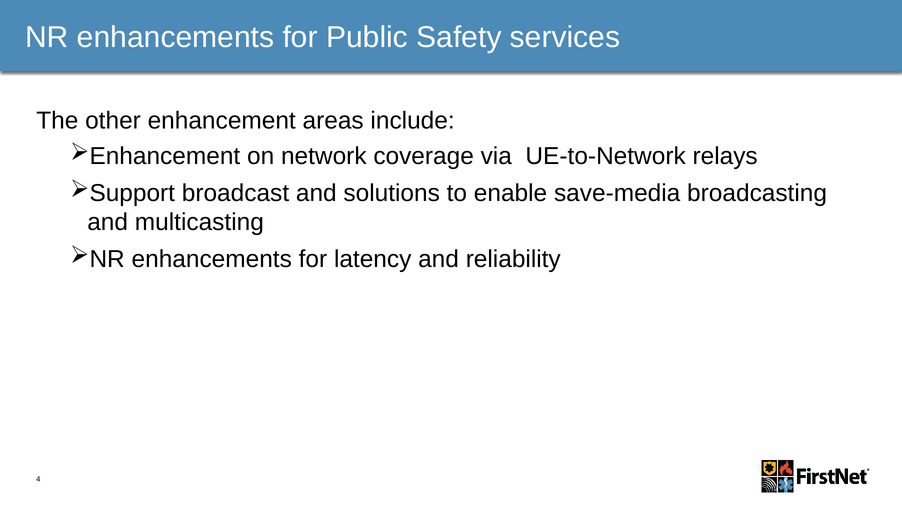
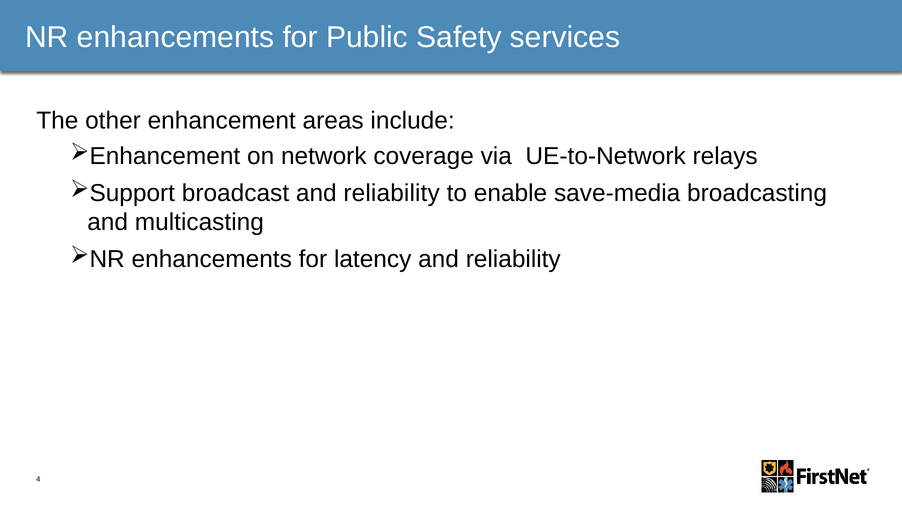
broadcast and solutions: solutions -> reliability (392, 193)
